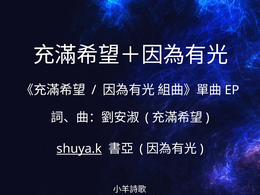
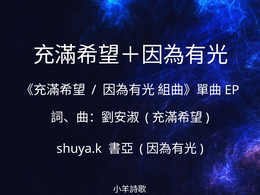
shuya.k underline: present -> none (79, 149)
